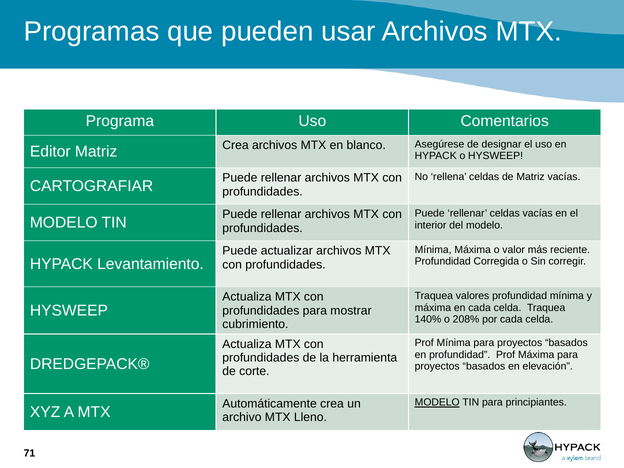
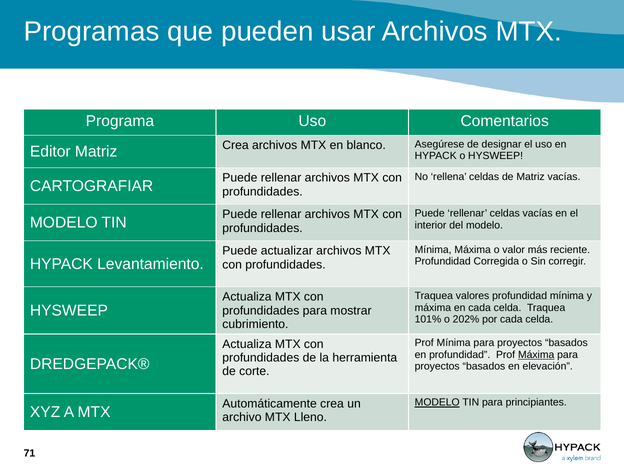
140%: 140% -> 101% (428, 319)
208%: 208% -> 202% (466, 319)
Máxima underline: none -> present (536, 355)
